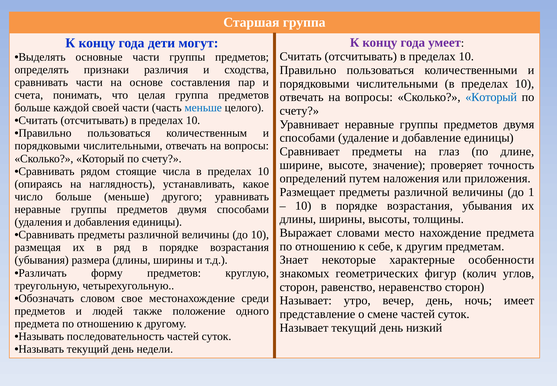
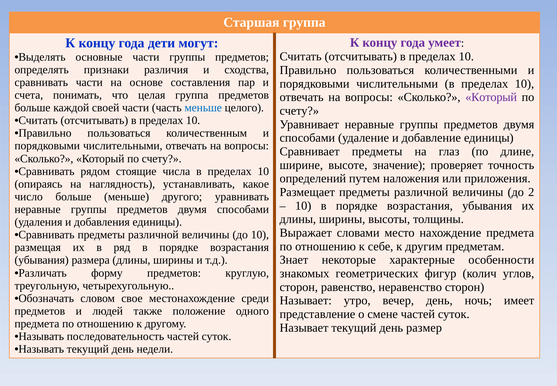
Который colour: blue -> purple (491, 97)
1: 1 -> 2 (531, 192)
низкий: низкий -> размер (424, 327)
